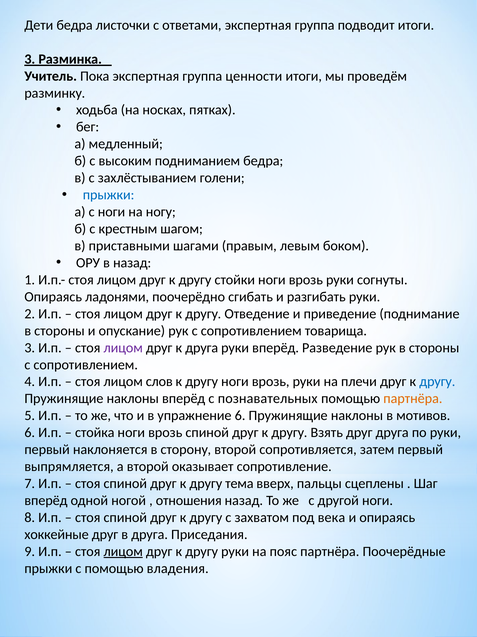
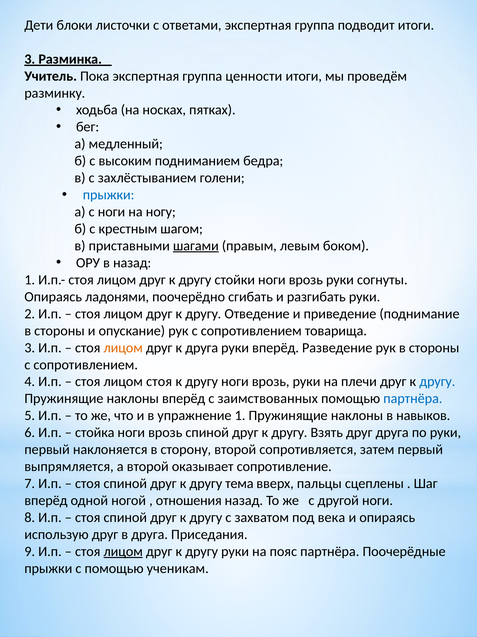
Дети бедра: бедра -> блоки (75, 25)
шагами underline: none -> present (196, 245)
лицом colour: purple -> orange (123, 347)
лицом слов: слов -> стоя (159, 381)
познавательных: познавательных -> заимствованных (268, 398)
партнёра colour: orange -> blue (413, 398)
упражнение 6: 6 -> 1 (240, 415)
мотивов: мотивов -> навыков (423, 415)
хоккейные: хоккейные -> использую (57, 534)
владения: владения -> ученикам (178, 568)
